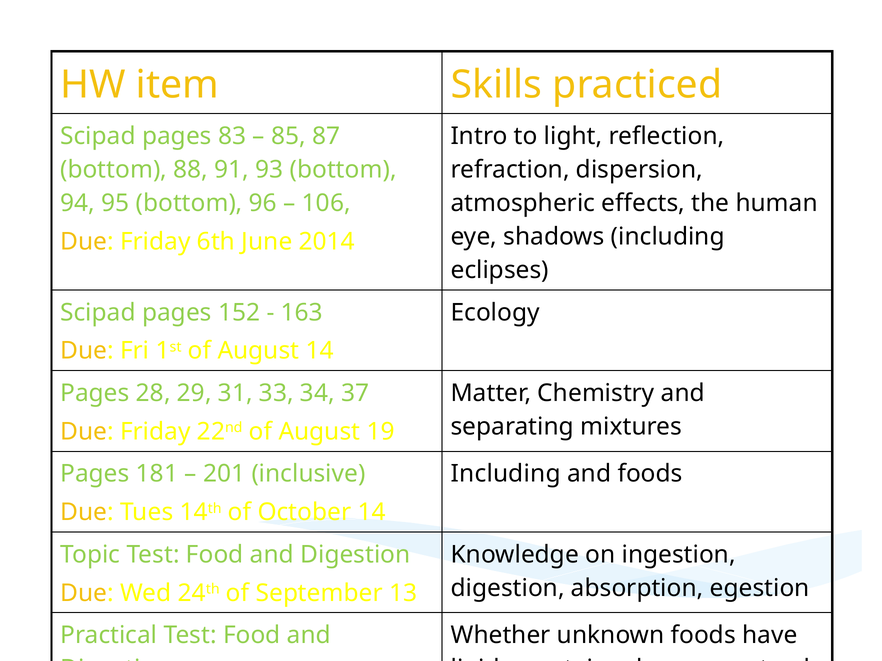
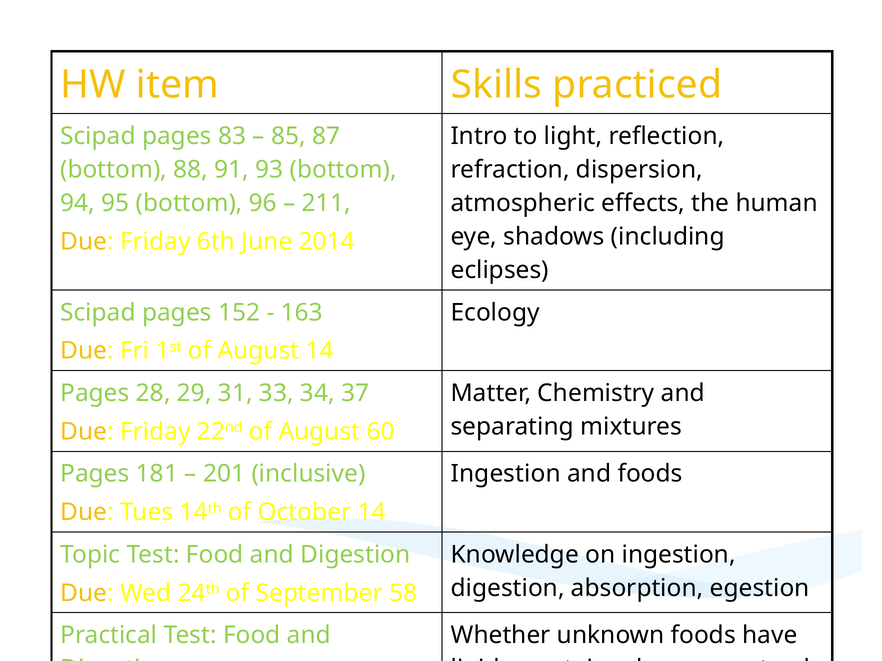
106: 106 -> 211 (326, 203)
19: 19 -> 60 (381, 432)
Including: Including -> Ingestion (506, 474)
13: 13 -> 58 (403, 593)
